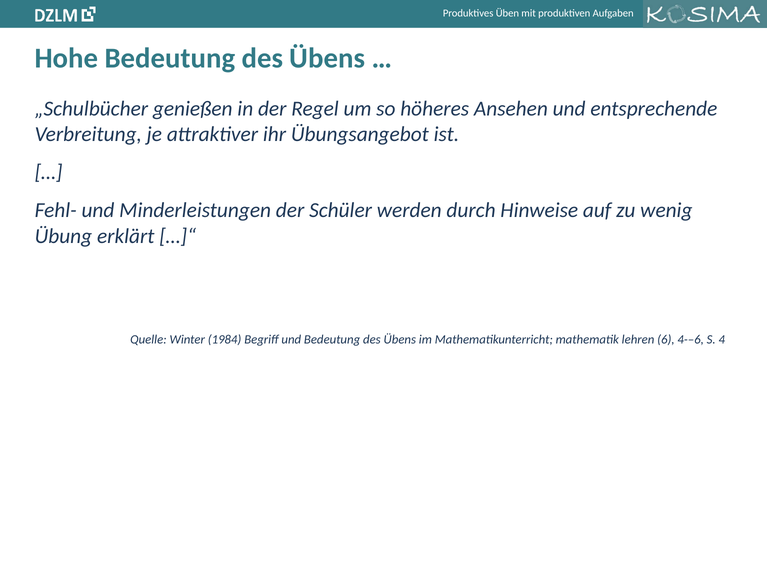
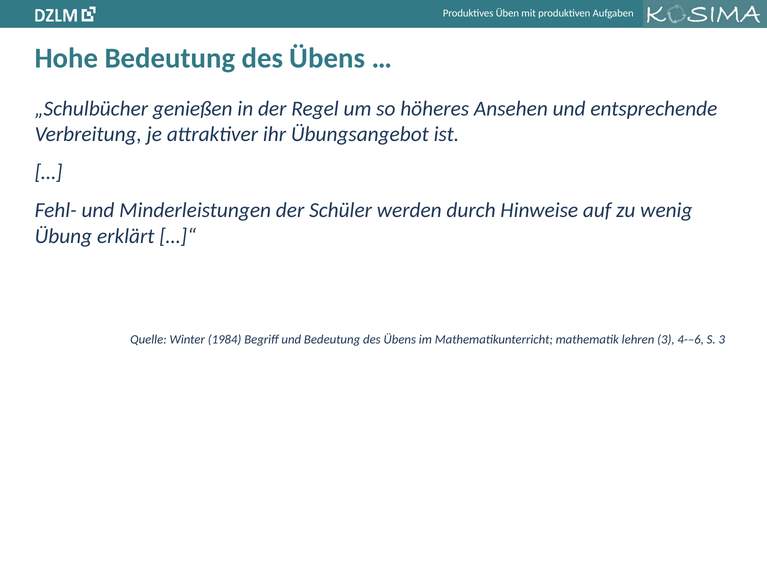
lehren 6: 6 -> 3 (666, 340)
S 4: 4 -> 3 (722, 340)
